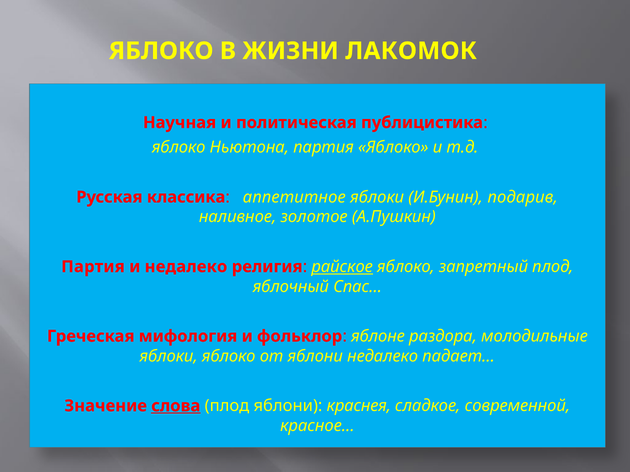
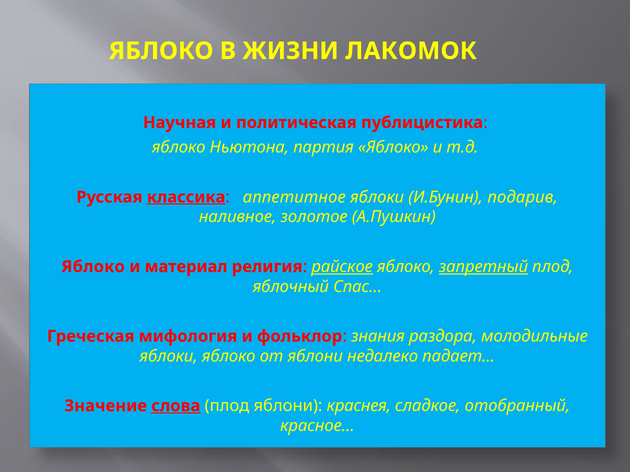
классика underline: none -> present (186, 197)
Партия: Партия -> Яблоко (93, 267)
и недалеко: недалеко -> материал (186, 267)
запретный underline: none -> present (484, 267)
яблоне: яблоне -> знания (378, 337)
современной: современной -> отобранный (517, 406)
